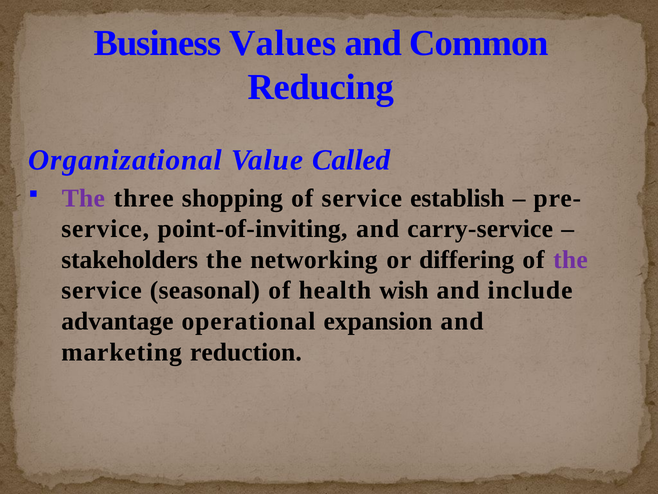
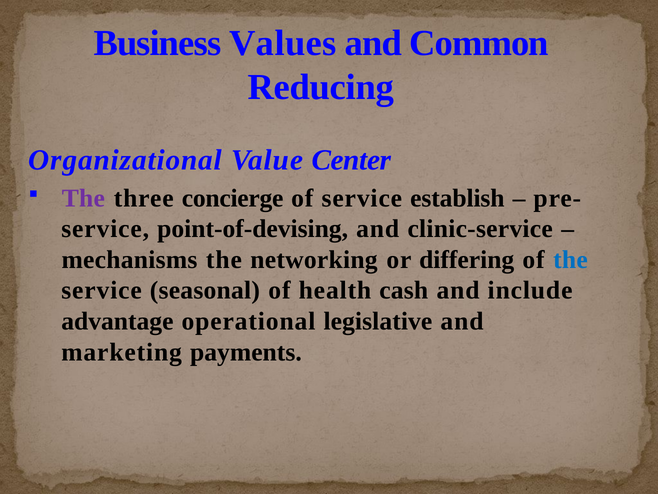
Called: Called -> Center (351, 160)
shopping: shopping -> concierge (233, 198)
point-of-inviting: point-of-inviting -> point-of-devising (253, 229)
carry-service: carry-service -> clinic-service (480, 229)
stakeholders: stakeholders -> mechanisms (129, 260)
the colour: purple -> blue (570, 260)
wish: wish -> cash (404, 290)
expansion: expansion -> legislative (378, 321)
reduction: reduction -> payments (246, 352)
